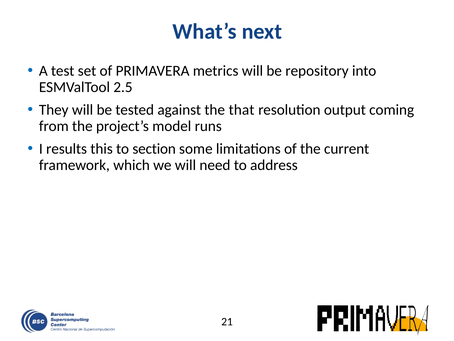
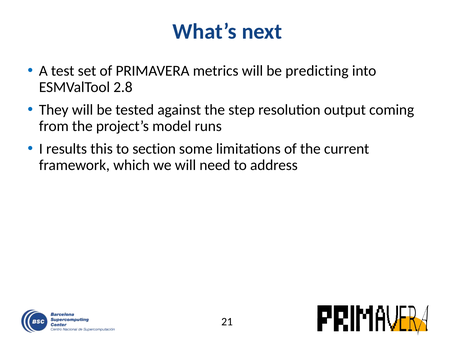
repository: repository -> predicting (317, 71)
2.5: 2.5 -> 2.8 (123, 87)
that: that -> step (242, 110)
